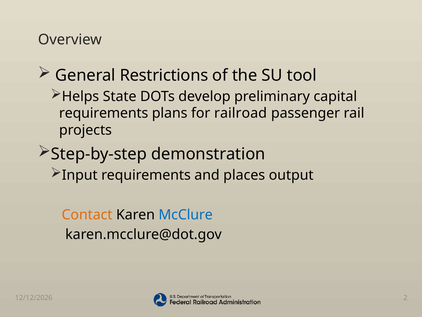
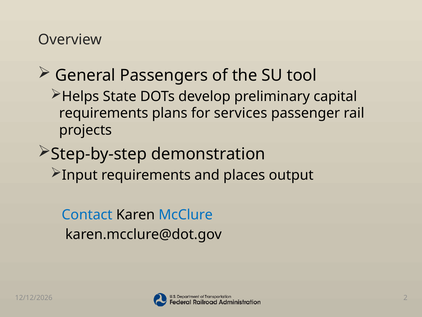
Restrictions: Restrictions -> Passengers (164, 75)
railroad: railroad -> services (241, 113)
Contact colour: orange -> blue (87, 214)
